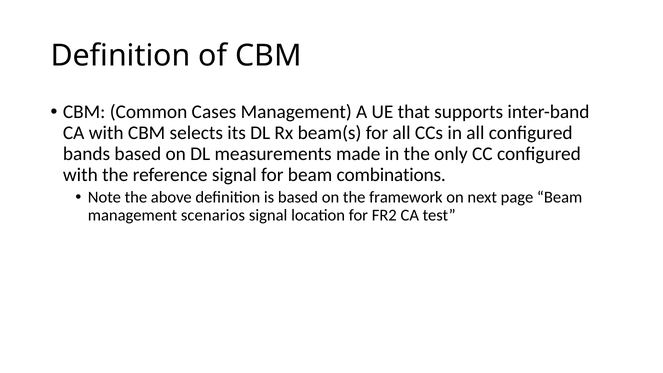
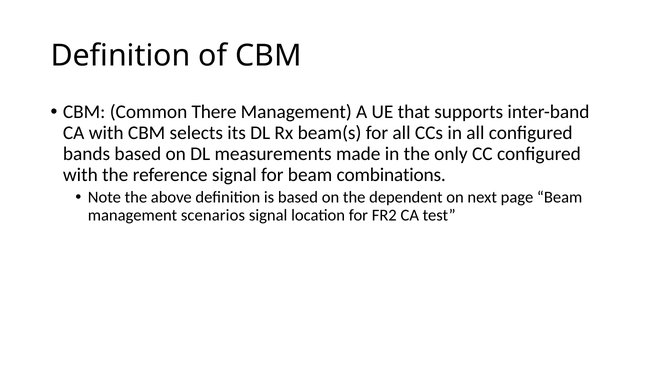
Cases: Cases -> There (214, 112)
framework: framework -> dependent (406, 197)
